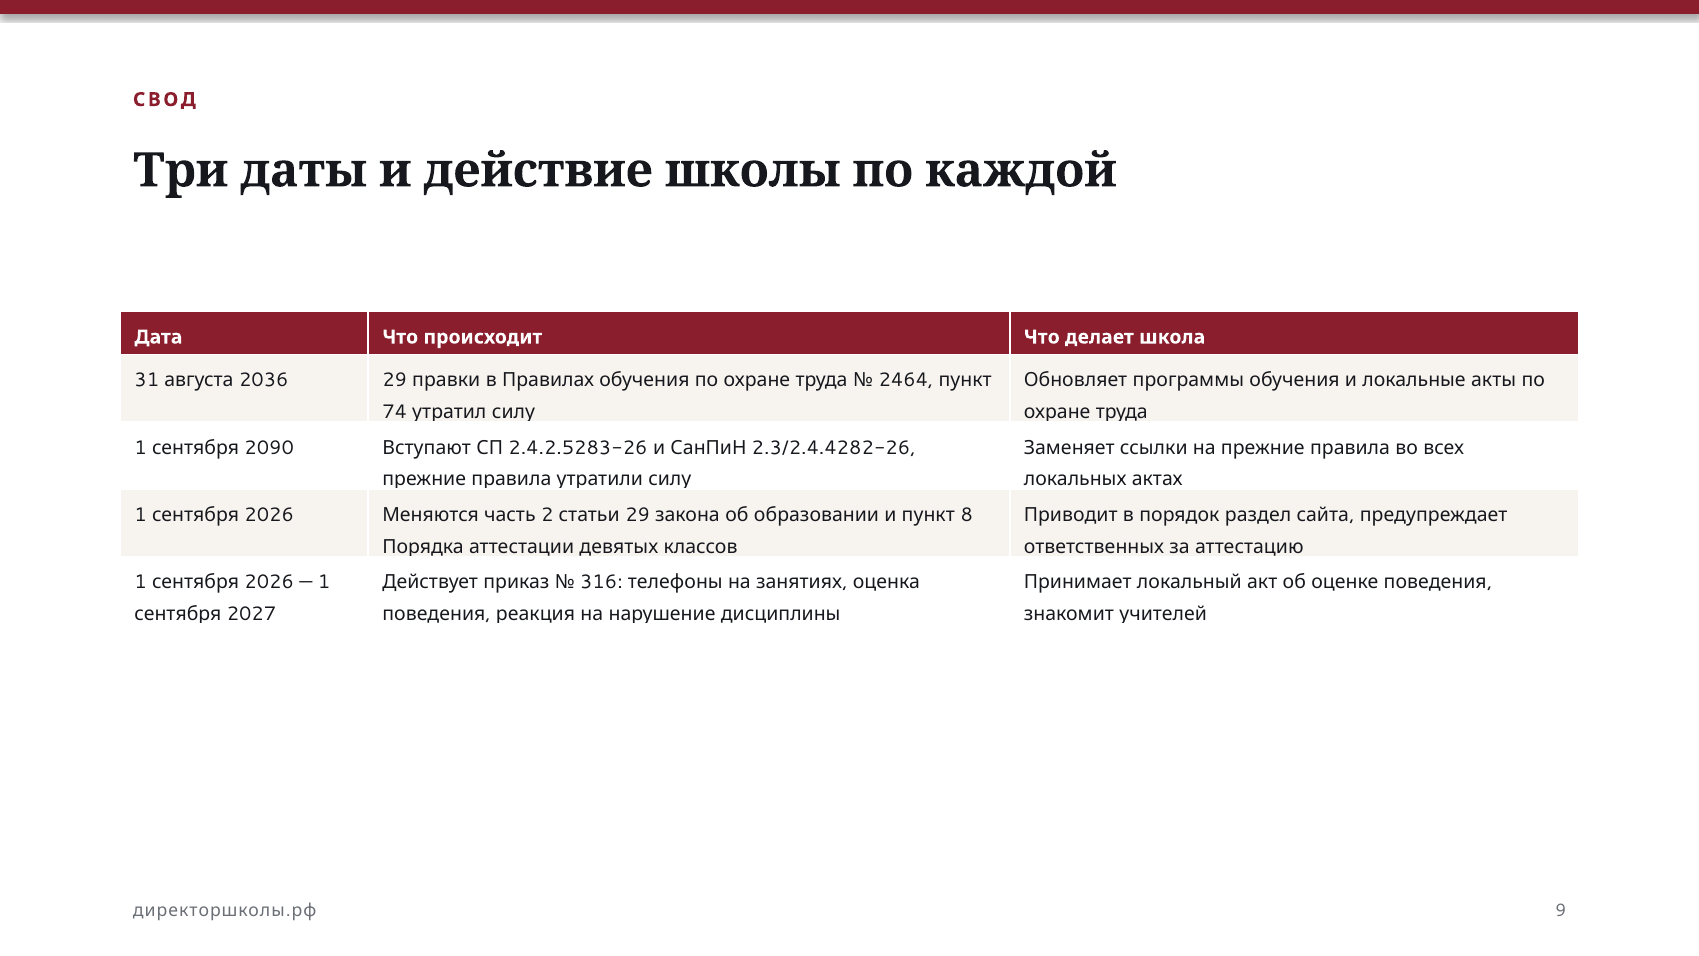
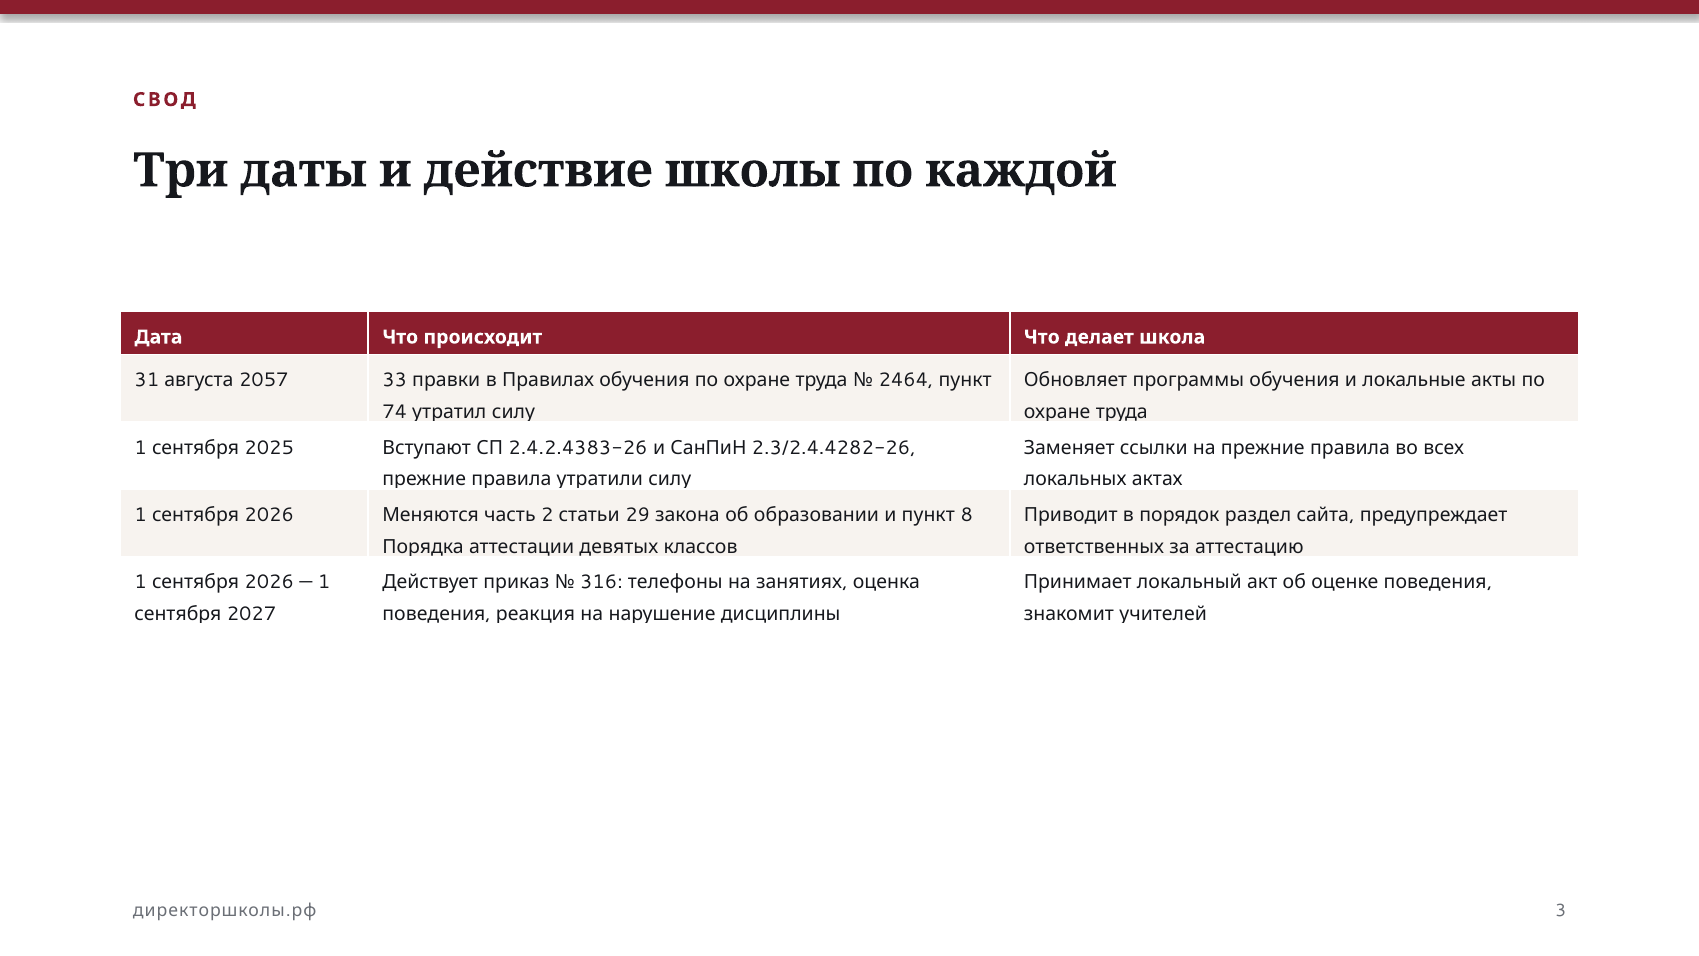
2036: 2036 -> 2057 (264, 380)
августа 29: 29 -> 33 (395, 380)
2090: 2090 -> 2025 (269, 447)
2.4.2.5283-26: 2.4.2.5283-26 -> 2.4.2.4383-26 (578, 447)
9: 9 -> 3 (1561, 911)
